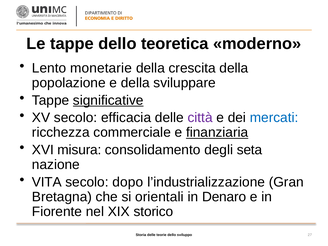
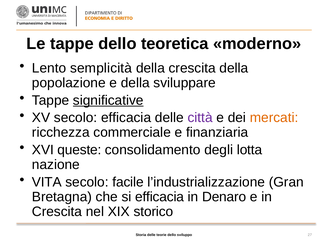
monetarie: monetarie -> semplicità (101, 68)
mercati colour: blue -> orange (274, 118)
finanziaria underline: present -> none (217, 132)
misura: misura -> queste (79, 150)
seta: seta -> lotta (250, 150)
dopo: dopo -> facile (128, 182)
si orientali: orientali -> efficacia (160, 197)
Fiorente: Fiorente -> Crescita (57, 212)
